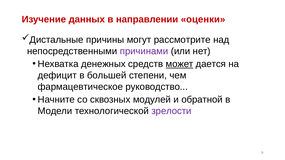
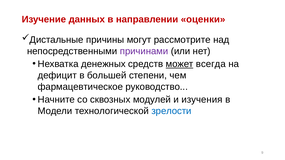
дается: дается -> всегда (211, 64)
обратной: обратной -> изучения (202, 100)
зрелости colour: purple -> blue (171, 111)
